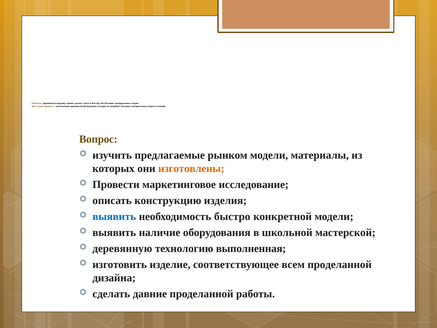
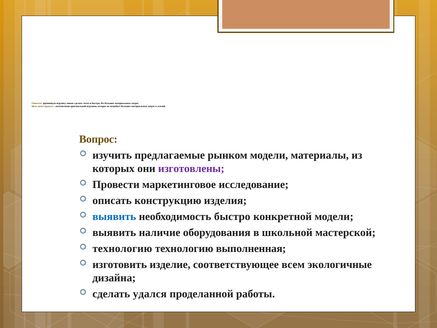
изготовлены colour: orange -> purple (191, 168)
деревянную: деревянную -> технологию (122, 248)
всем проделанной: проделанной -> экологичные (340, 264)
давние: давние -> удался (150, 294)
